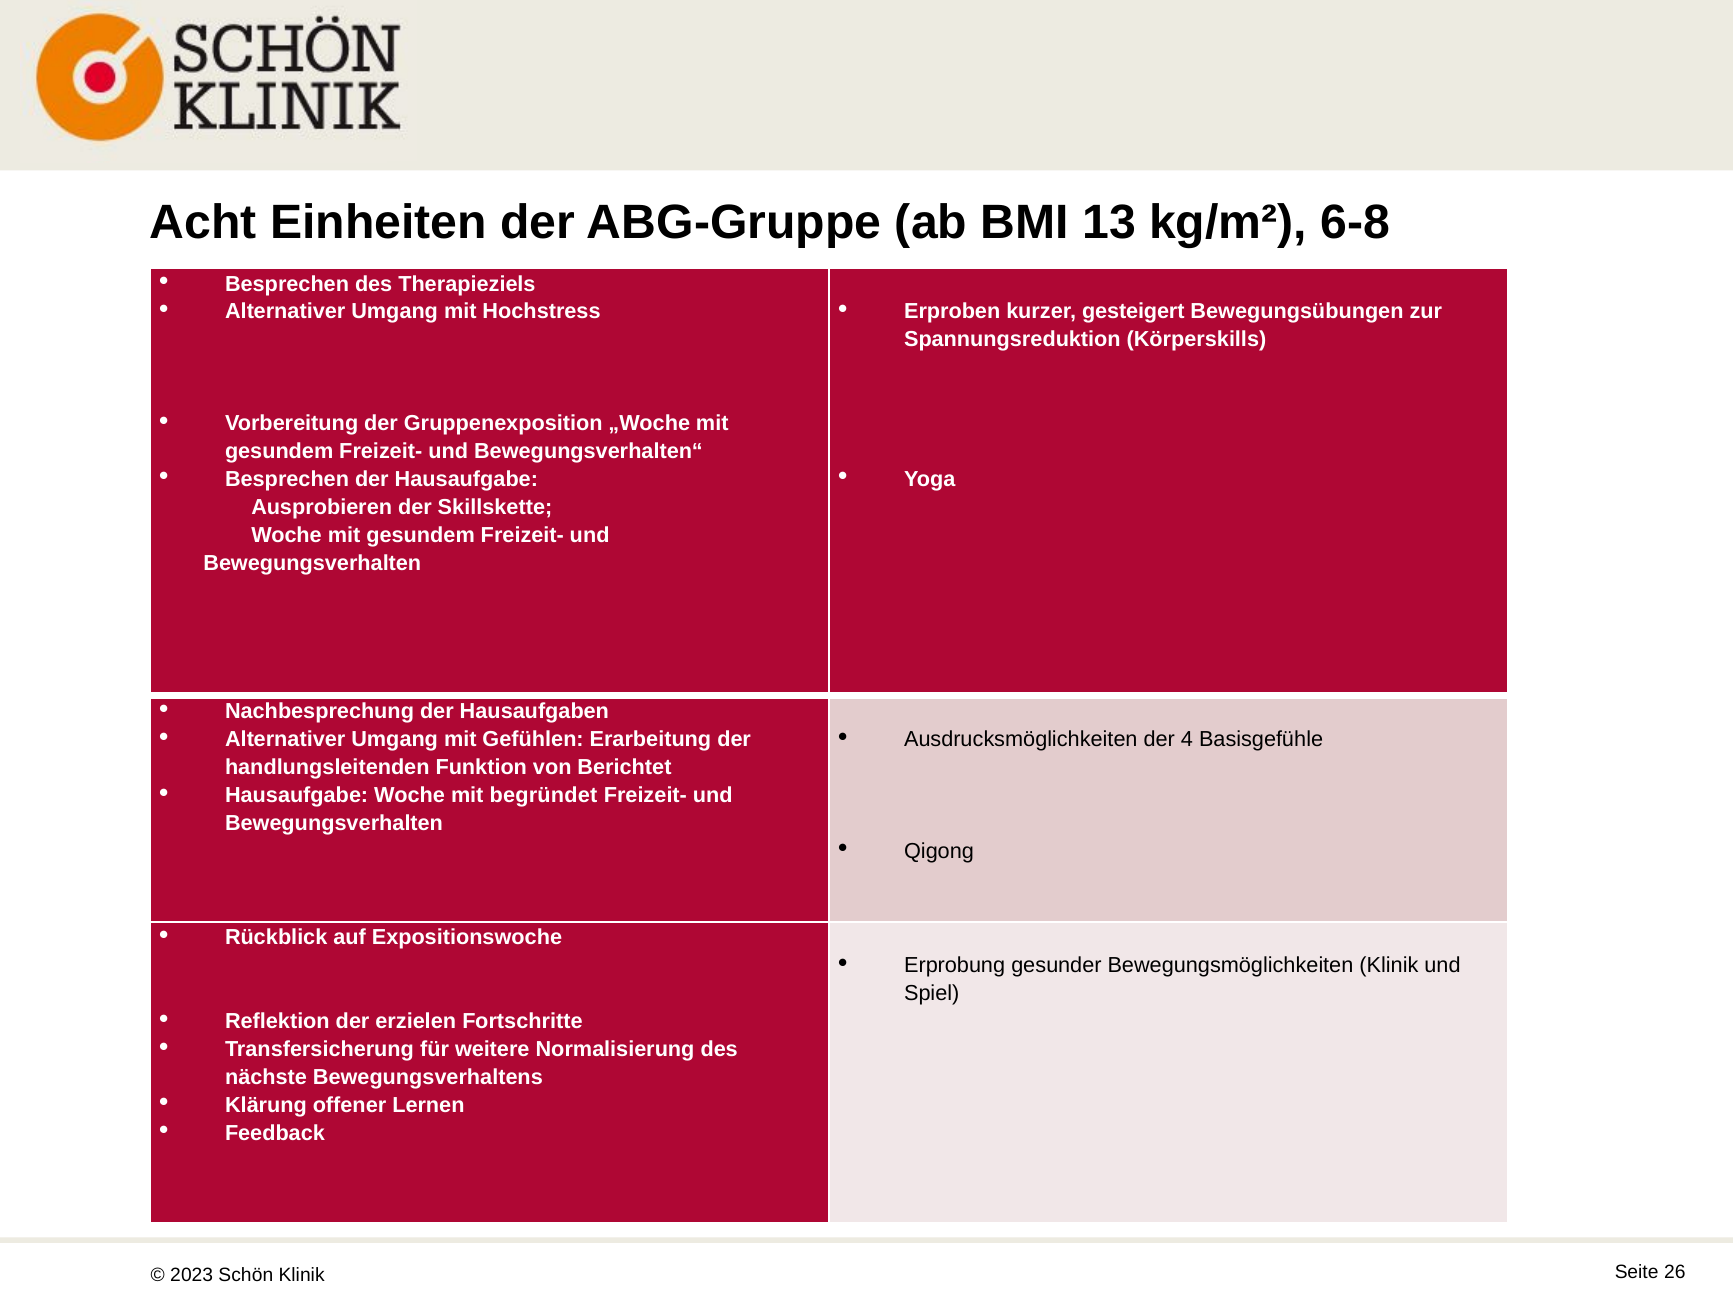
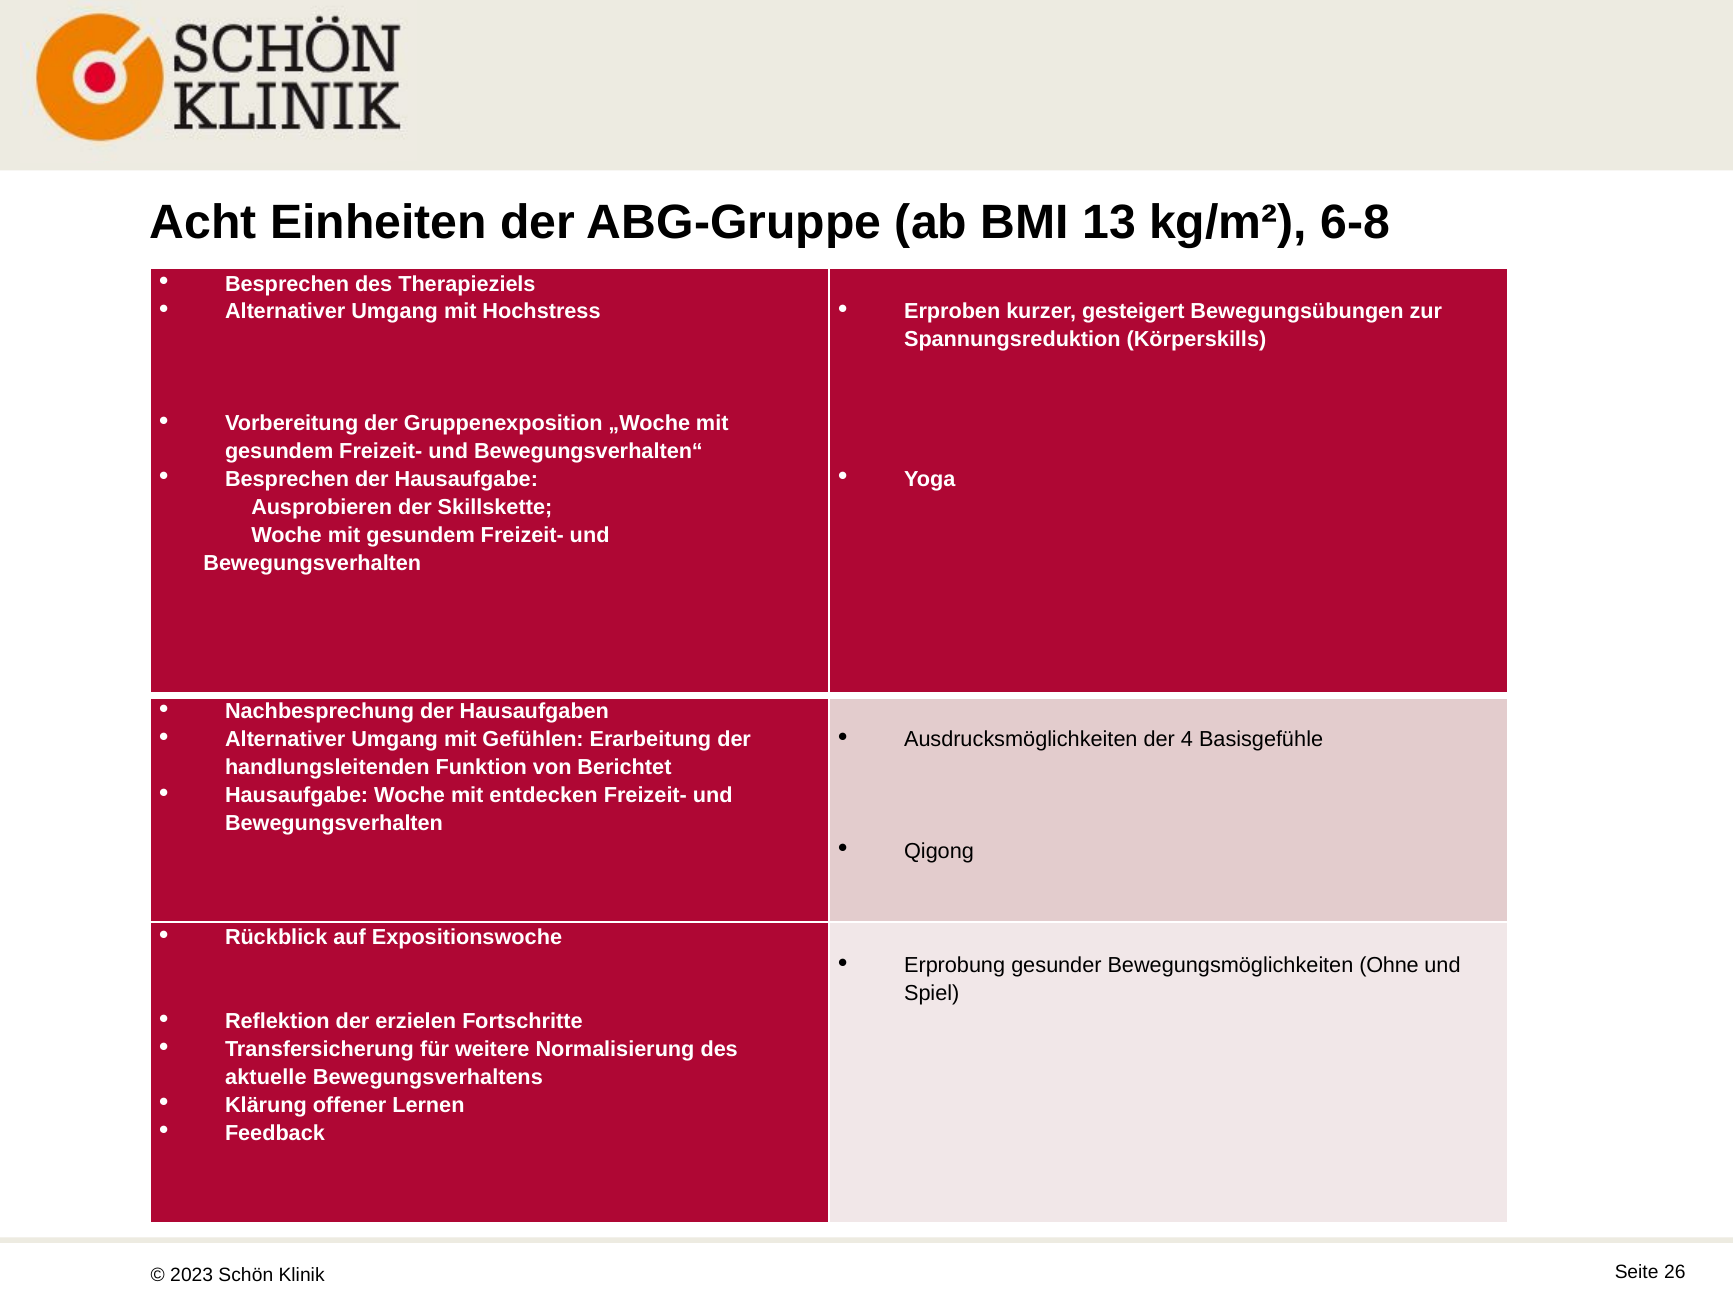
begründet: begründet -> entdecken (544, 795)
Bewegungsmöglichkeiten Klinik: Klinik -> Ohne (1389, 966)
nächste: nächste -> aktuelle (266, 1077)
